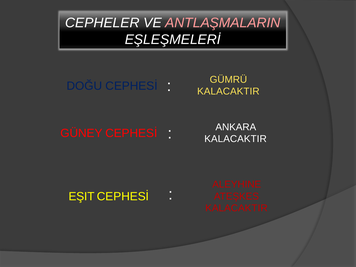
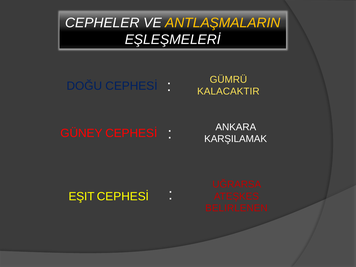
ANTLAŞMALARIN colour: pink -> yellow (223, 23)
KALACAKTIR: KALACAKTIR -> KARŞILAMAK (236, 139)
ALEYHINE: ALEYHINE -> UĞRARSA (237, 184)
KALACAKTIR: KALACAKTIR -> BELIRLENEN (236, 208)
